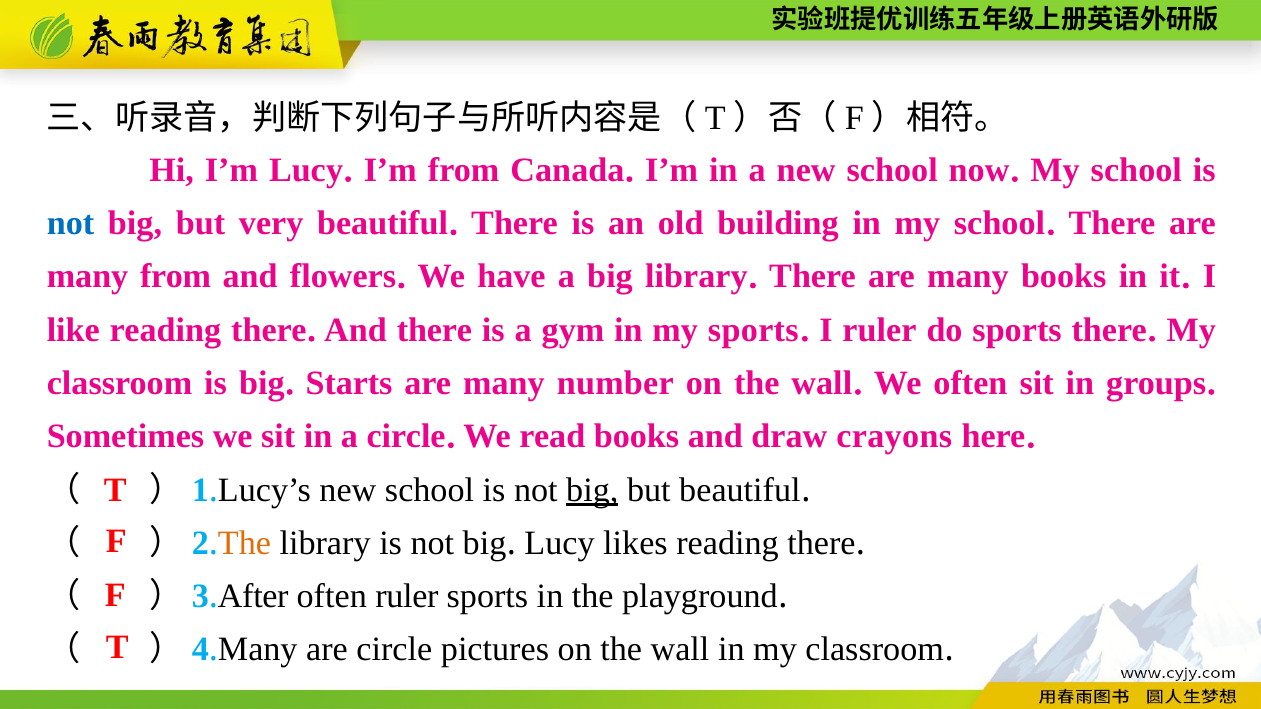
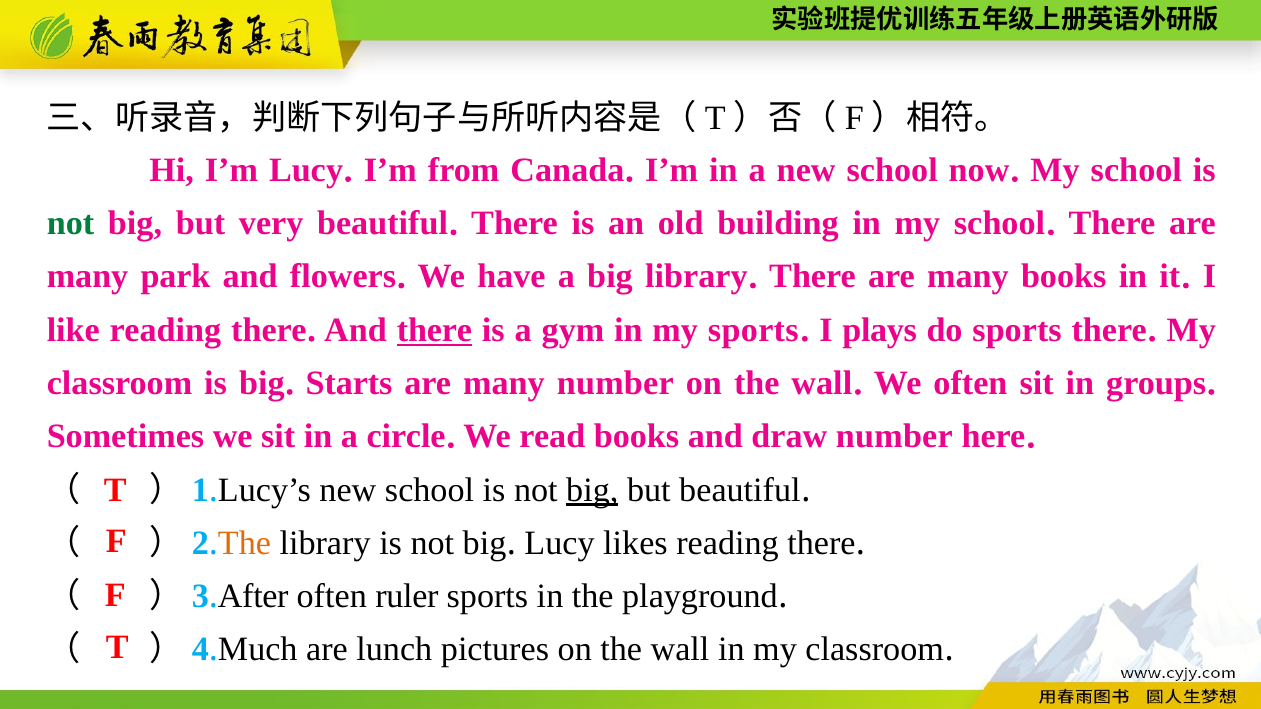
not colour: blue -> green (70, 224)
many from: from -> park (175, 277)
there underline: none -> present (434, 330)
I ruler: ruler -> plays (880, 330)
draw crayons: crayons -> number (894, 437)
Many: Many -> Much (258, 650)
are circle: circle -> lunch (394, 650)
